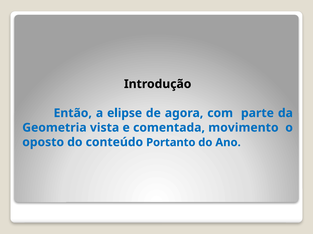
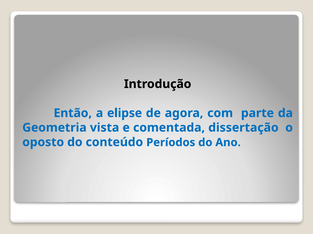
movimento: movimento -> dissertação (243, 128)
Portanto: Portanto -> Períodos (171, 143)
